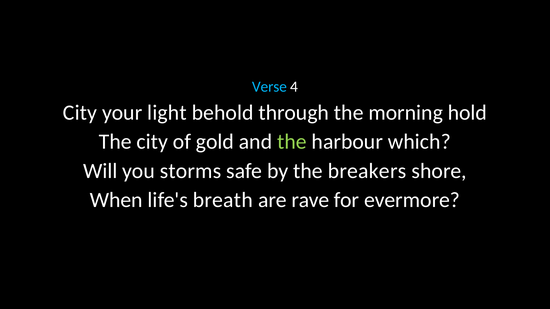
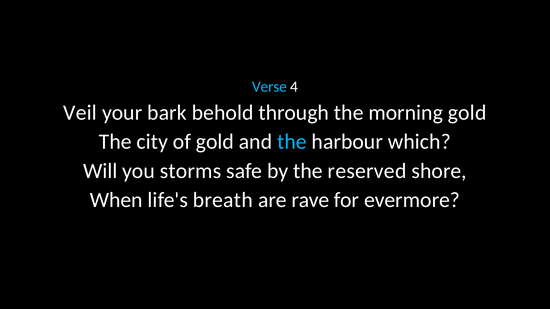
City: City -> Veil (80, 113)
light: light -> bark (167, 113)
morning hold: hold -> gold (467, 113)
the colour: light green -> light blue (292, 142)
breakers: breakers -> reserved (367, 171)
